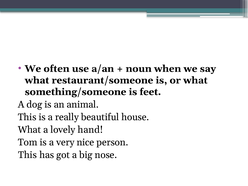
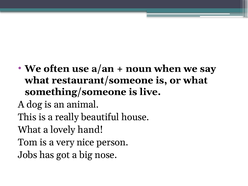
feet: feet -> live (150, 92)
This: This -> Jobs (28, 155)
